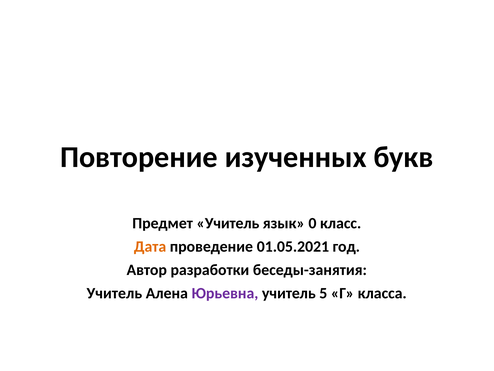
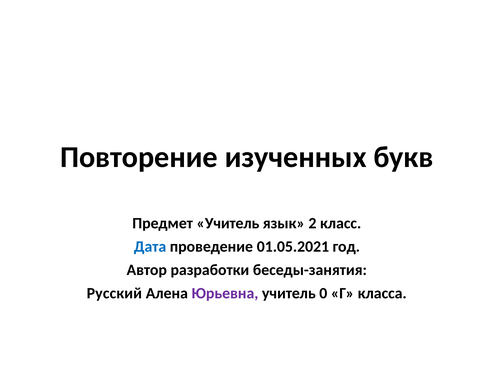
0: 0 -> 2 (312, 223)
Дата colour: orange -> blue (150, 246)
Учитель: Учитель -> Русский (114, 293)
5: 5 -> 0 (323, 293)
